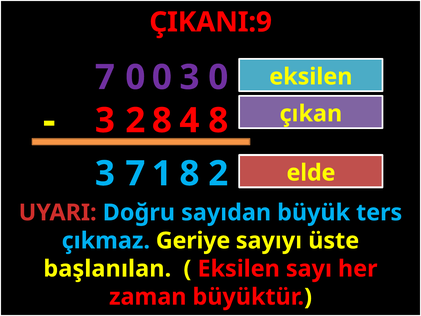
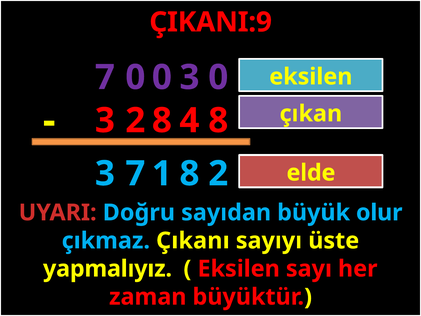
ters: ters -> olur (379, 212)
Geriye: Geriye -> Çıkanı (193, 241)
başlanılan: başlanılan -> yapmalıyız (107, 269)
